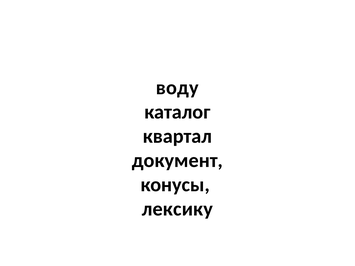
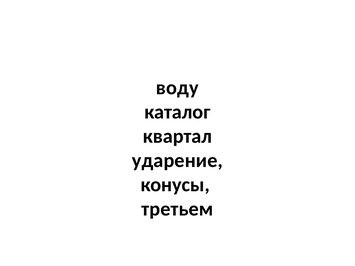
документ: документ -> ударение (177, 161)
лексику: лексику -> третьем (177, 209)
